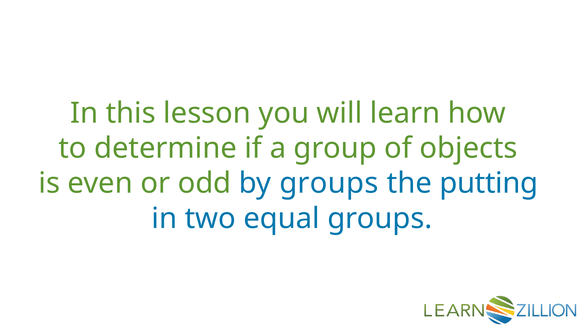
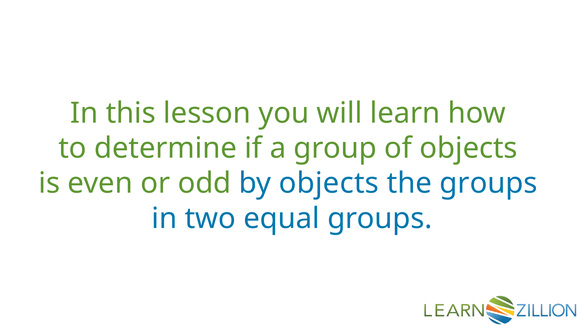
by groups: groups -> objects (329, 183)
the putting: putting -> groups (489, 183)
